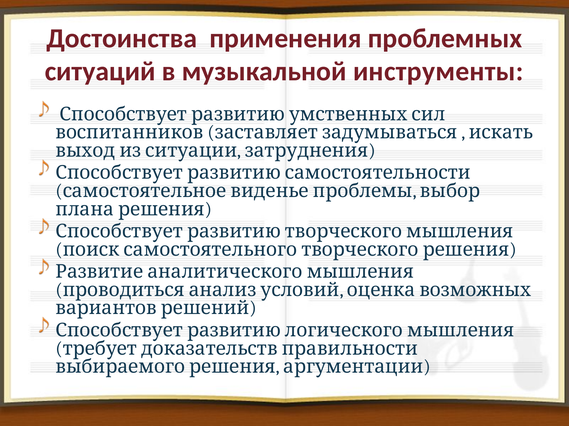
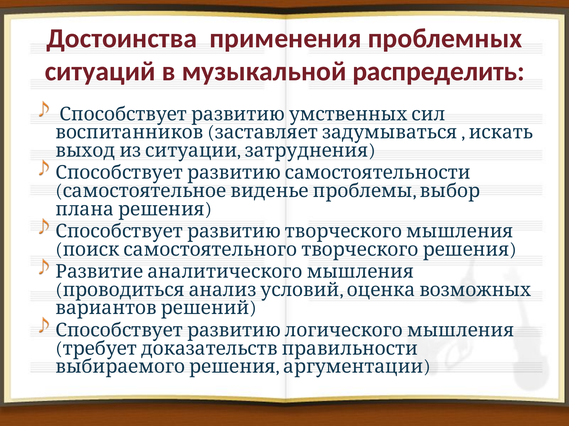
инструменты: инструменты -> распределить (439, 72)
